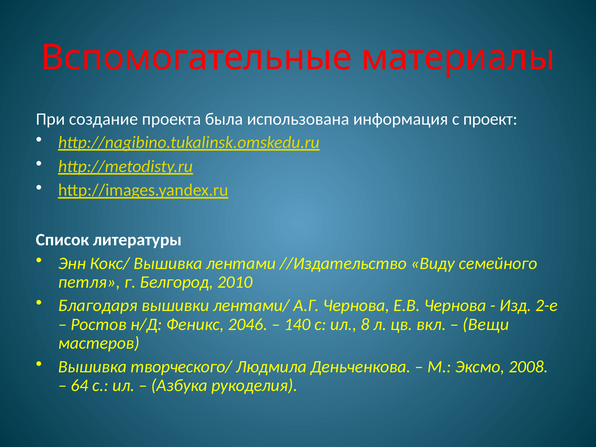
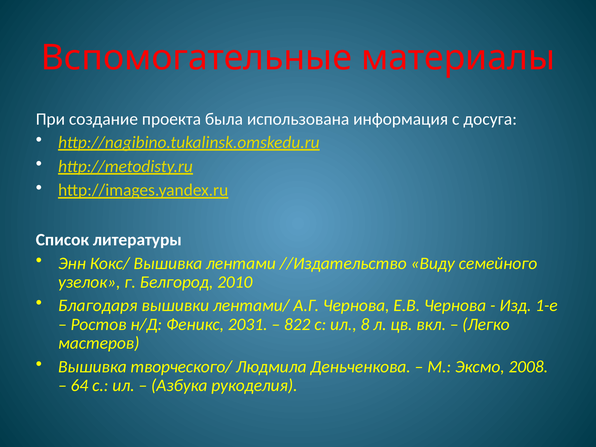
проект: проект -> досуга (490, 119)
петля: петля -> узелок (89, 282)
2-е: 2-е -> 1-е (546, 306)
2046: 2046 -> 2031 (248, 324)
140: 140 -> 822 (297, 324)
Вещи: Вещи -> Легко (486, 324)
